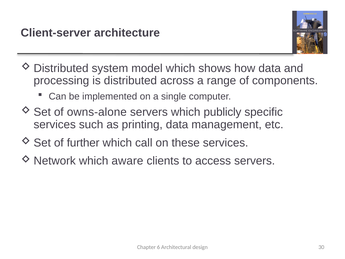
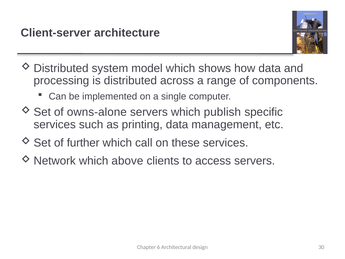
publicly: publicly -> publish (222, 112)
aware: aware -> above (127, 161)
